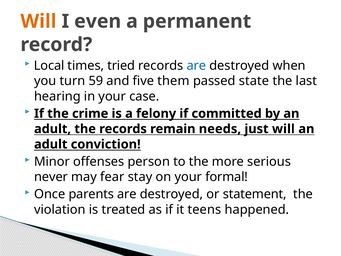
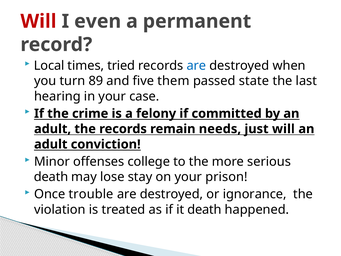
Will colour: orange -> red (38, 21)
59: 59 -> 89 (96, 81)
person: person -> college (149, 161)
never: never -> death (51, 177)
fear: fear -> lose (112, 177)
formal: formal -> prison (226, 177)
parents: parents -> trouble (91, 194)
statement: statement -> ignorance (255, 194)
it teens: teens -> death (205, 209)
